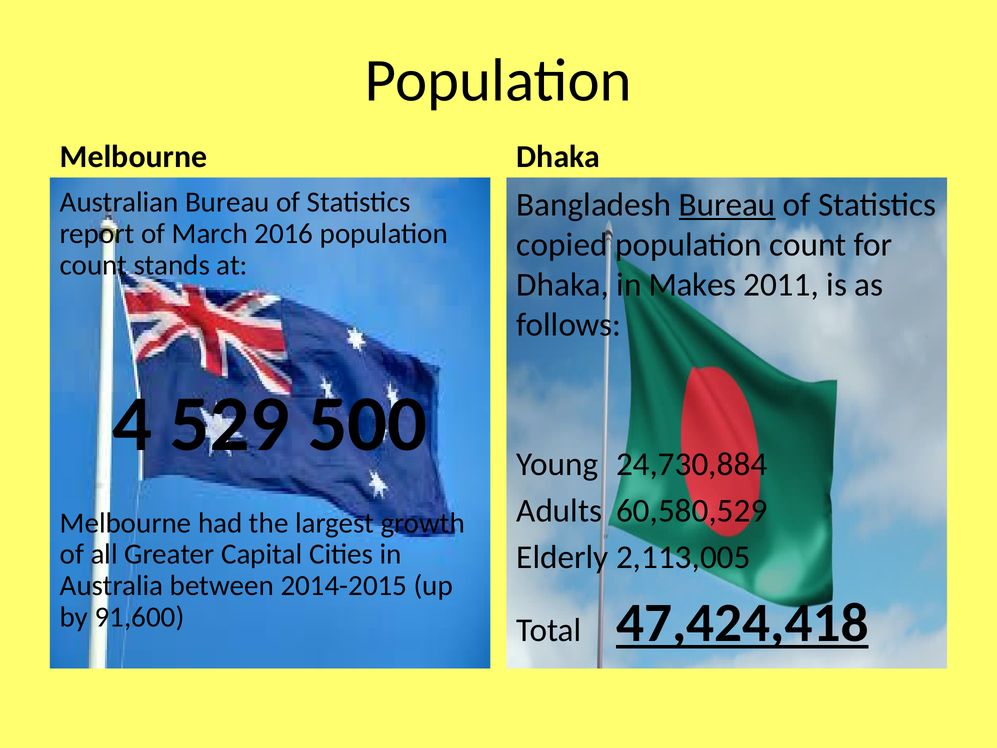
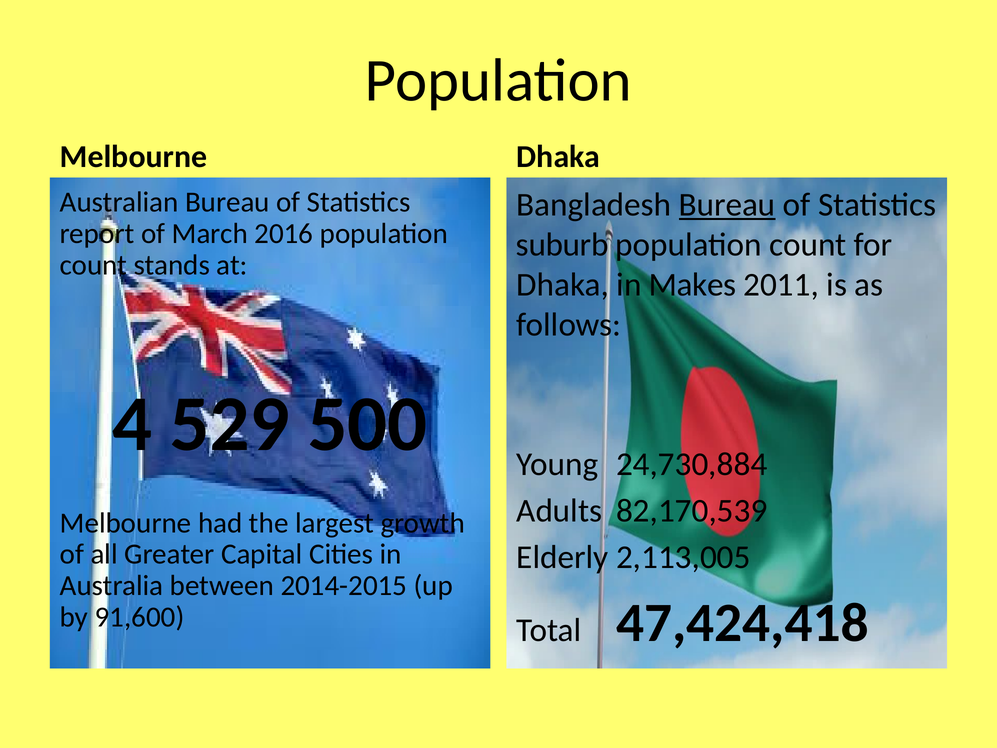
copied: copied -> suburb (562, 245)
60,580,529: 60,580,529 -> 82,170,539 (692, 511)
47,424,418 underline: present -> none (742, 623)
